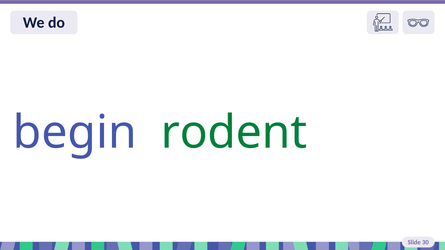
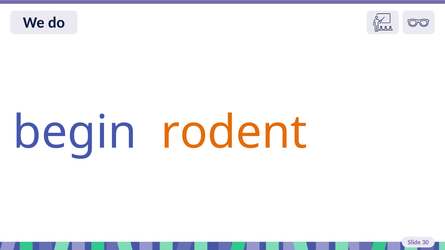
rodent colour: green -> orange (234, 133)
